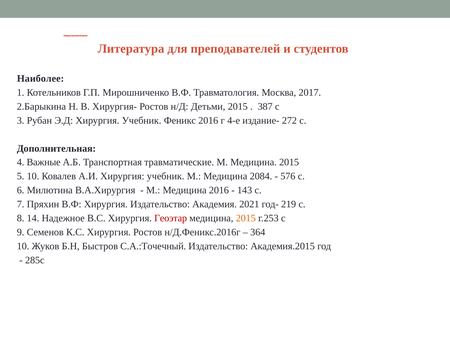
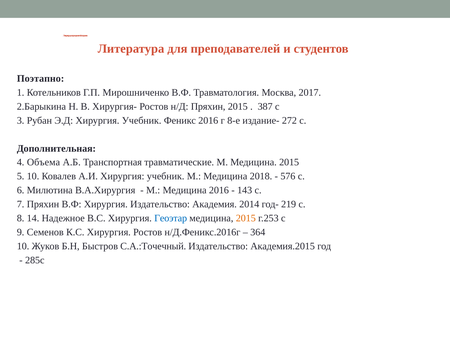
Наиболее: Наиболее -> Поэтапно (41, 79)
н/Д Детьми: Детьми -> Пряхин (208, 107)
4-е: 4-е -> 8-е (234, 121)
Важные: Важные -> Объема (43, 163)
2084: 2084 -> 2018 (261, 177)
2021: 2021 -> 2014 (249, 205)
Геоэтар colour: red -> blue (171, 219)
